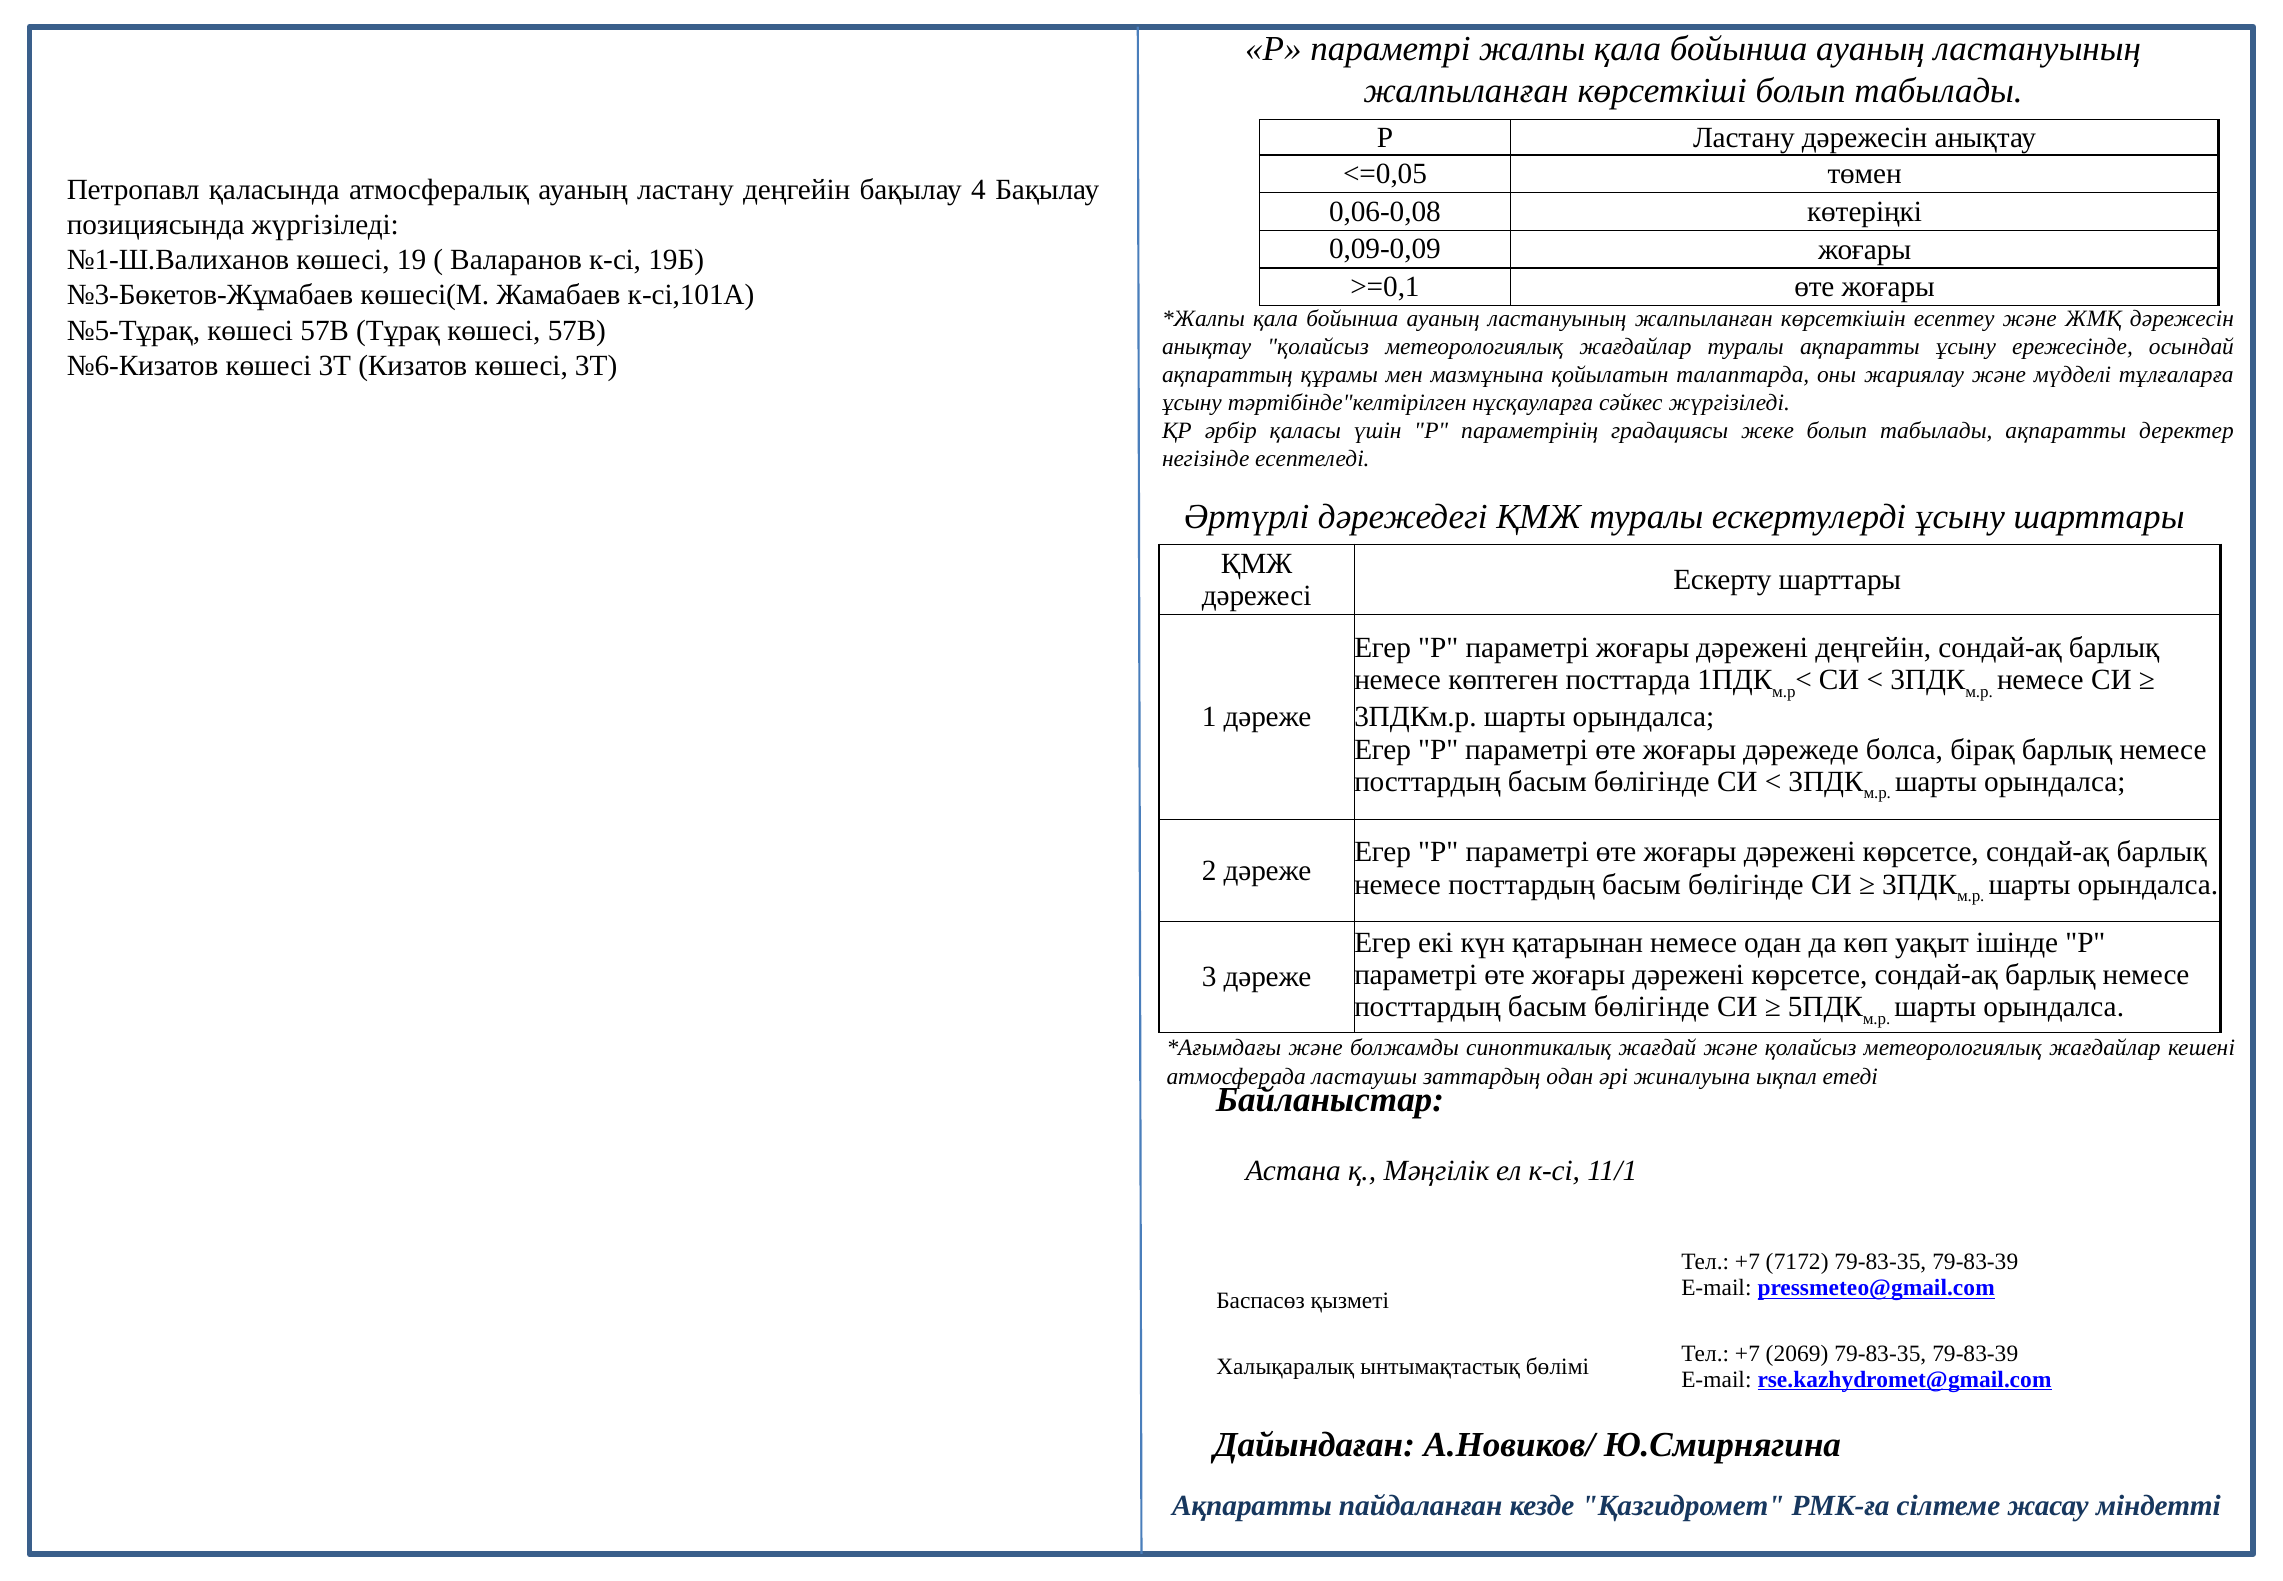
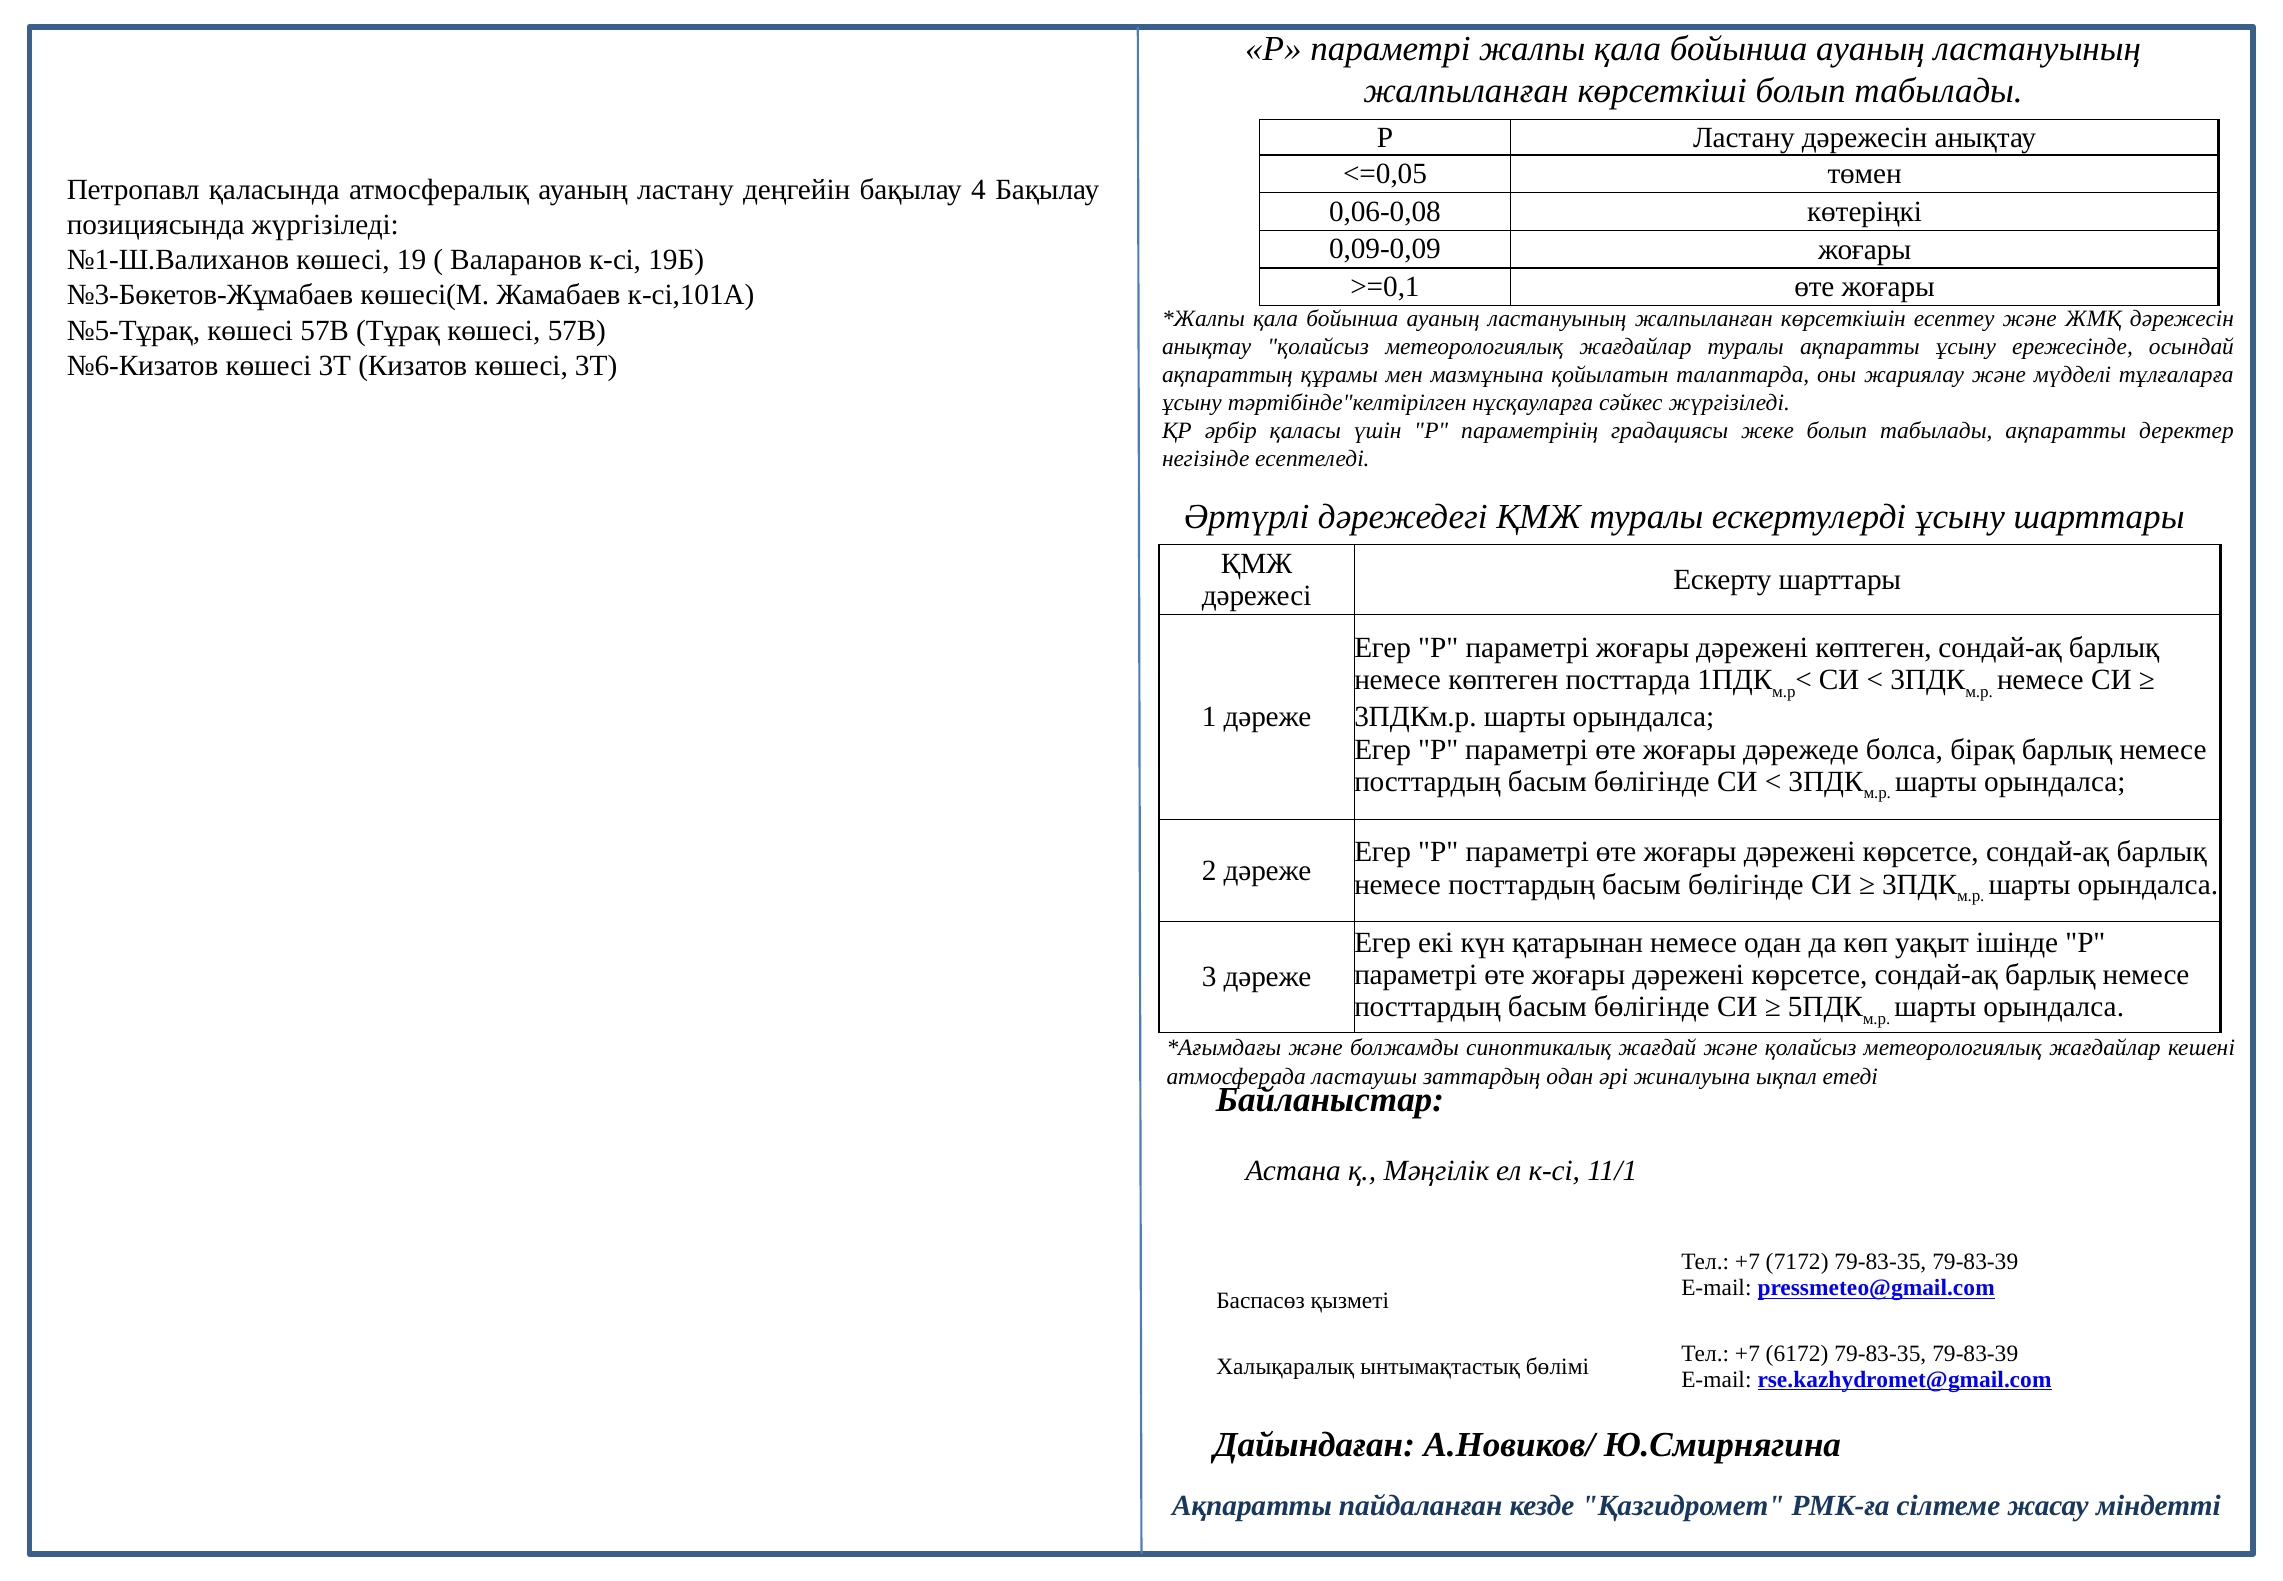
дәрежені деңгейін: деңгейін -> көптеген (1873, 648)
2069: 2069 -> 6172 (1797, 1353)
